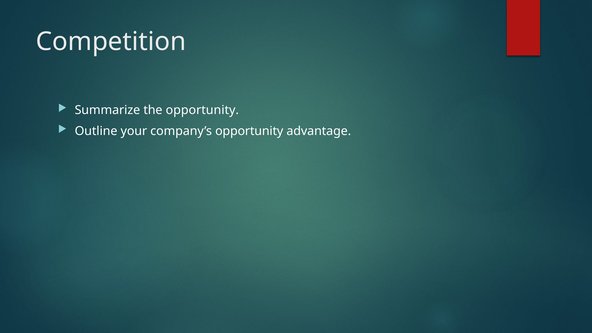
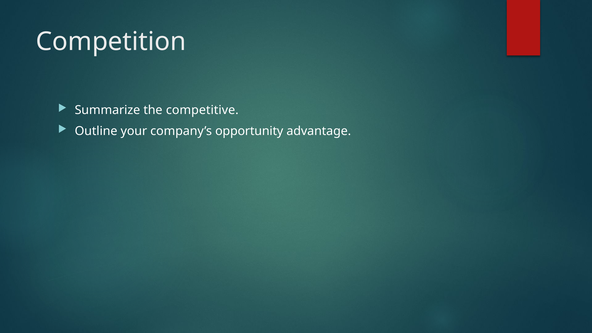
the opportunity: opportunity -> competitive (202, 110)
